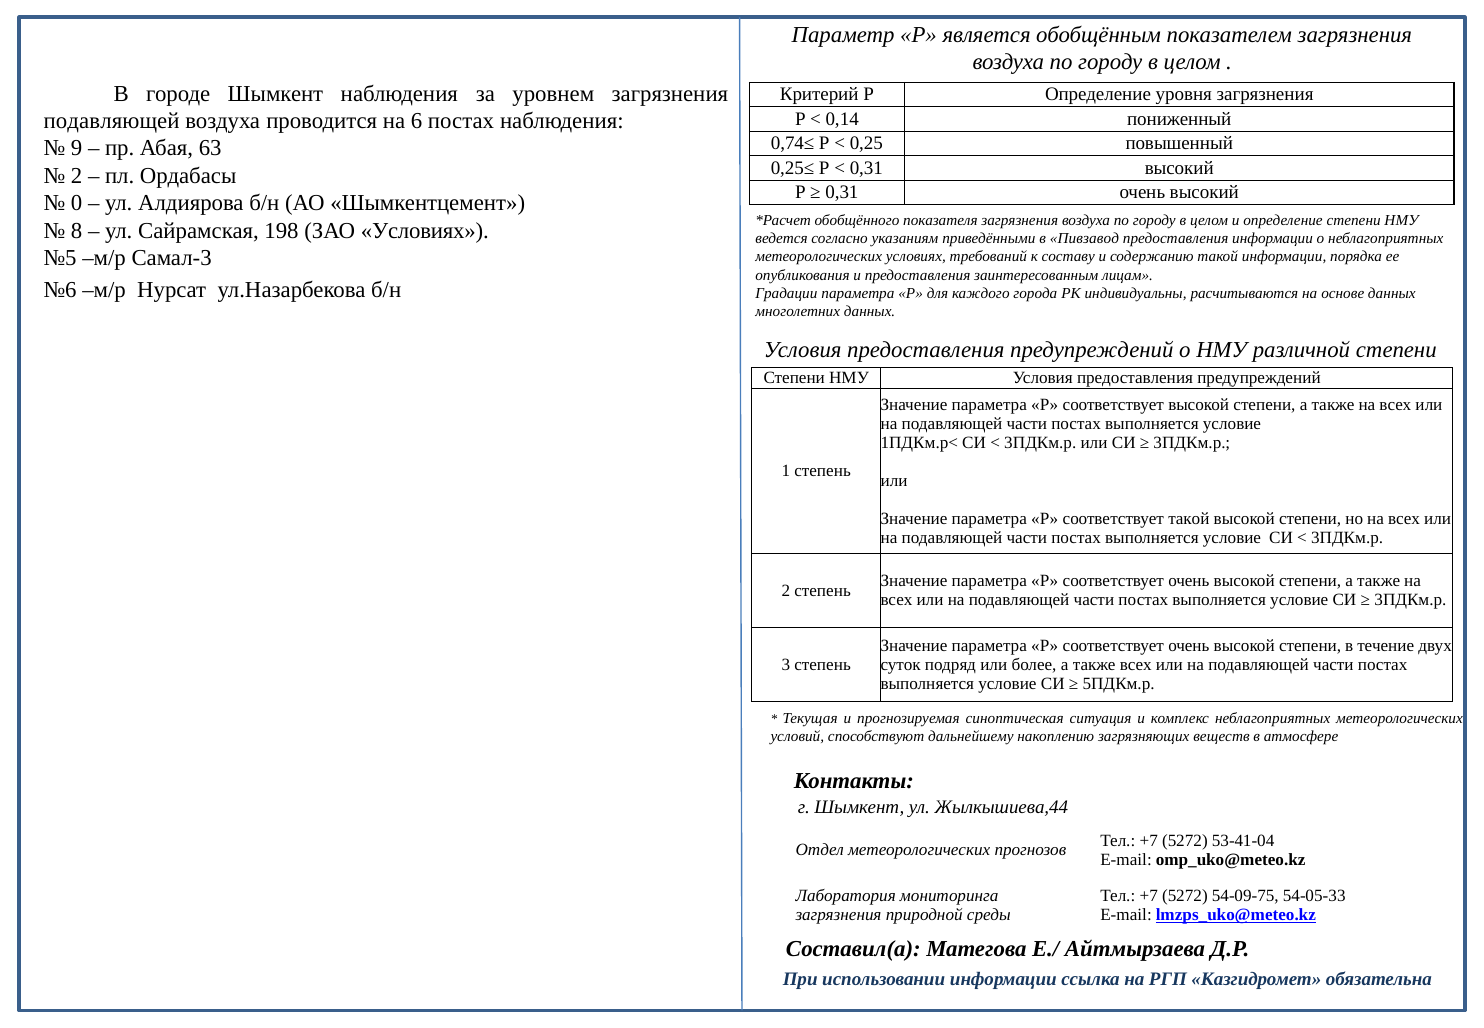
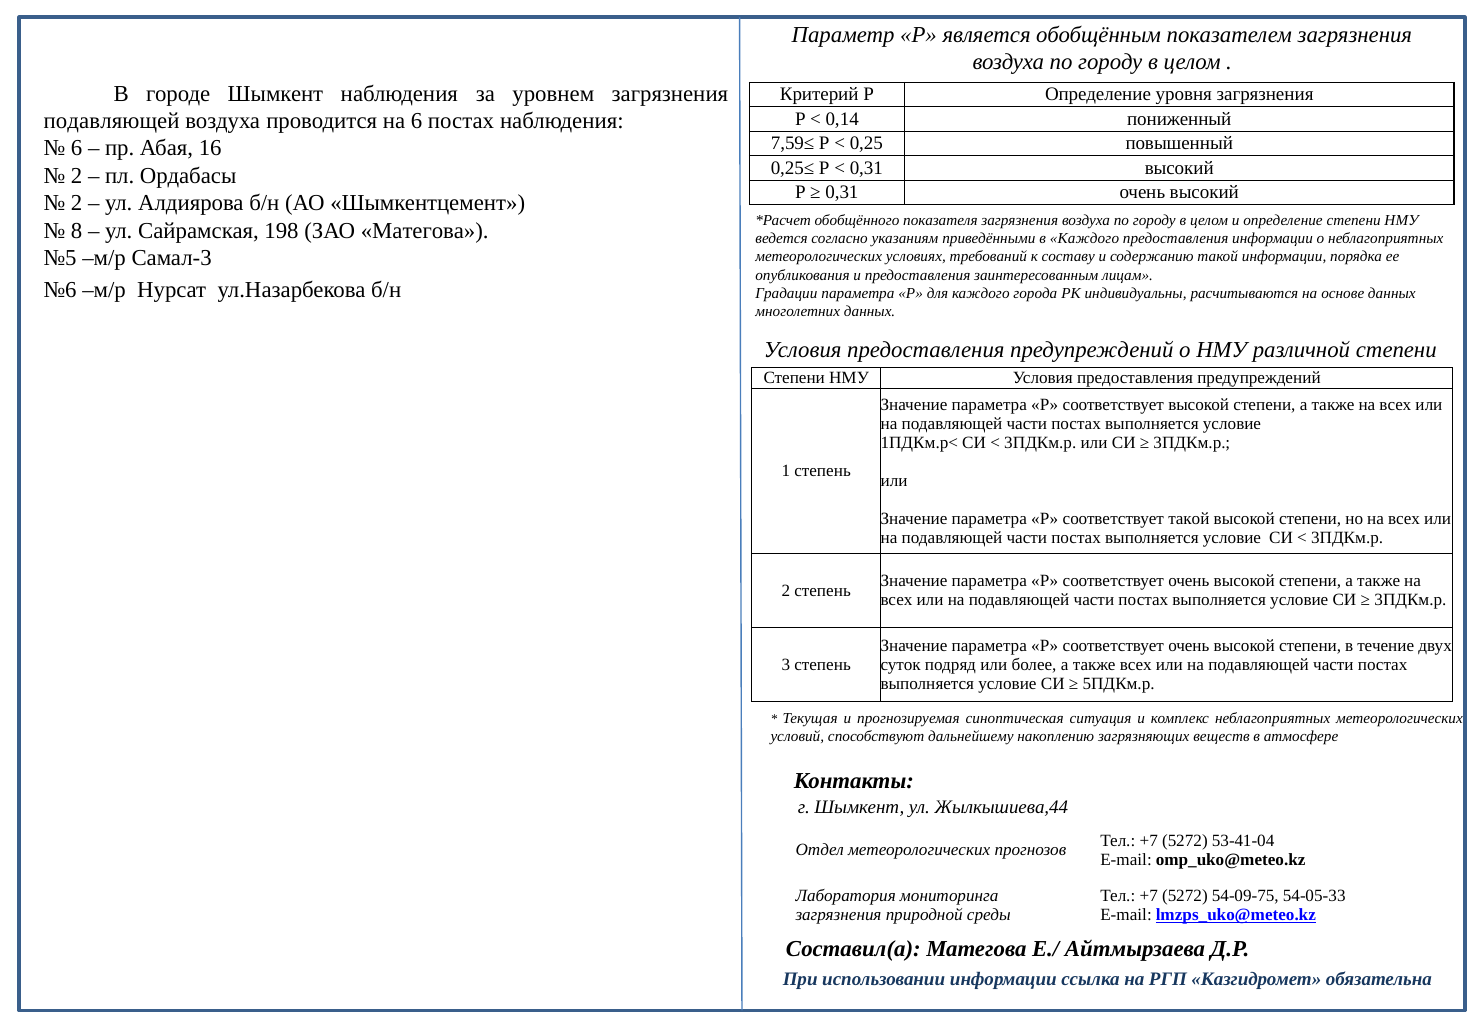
0,74≤: 0,74≤ -> 7,59≤ (793, 143)
9: 9 -> 6 (77, 148)
63: 63 -> 16 (210, 148)
0: 0 -> 2 (77, 203)
ЗАО Условиях: Условиях -> Матегова (425, 230)
в Пивзавод: Пивзавод -> Каждого (1084, 239)
